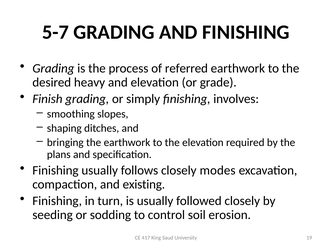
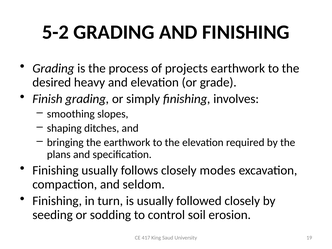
5-7: 5-7 -> 5-2 (55, 32)
referred: referred -> projects (186, 68)
existing: existing -> seldom (144, 184)
